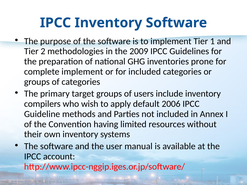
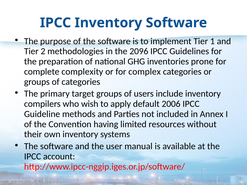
2009: 2009 -> 2096 (139, 51)
complete implement: implement -> complexity (82, 72)
for included: included -> complex (145, 72)
